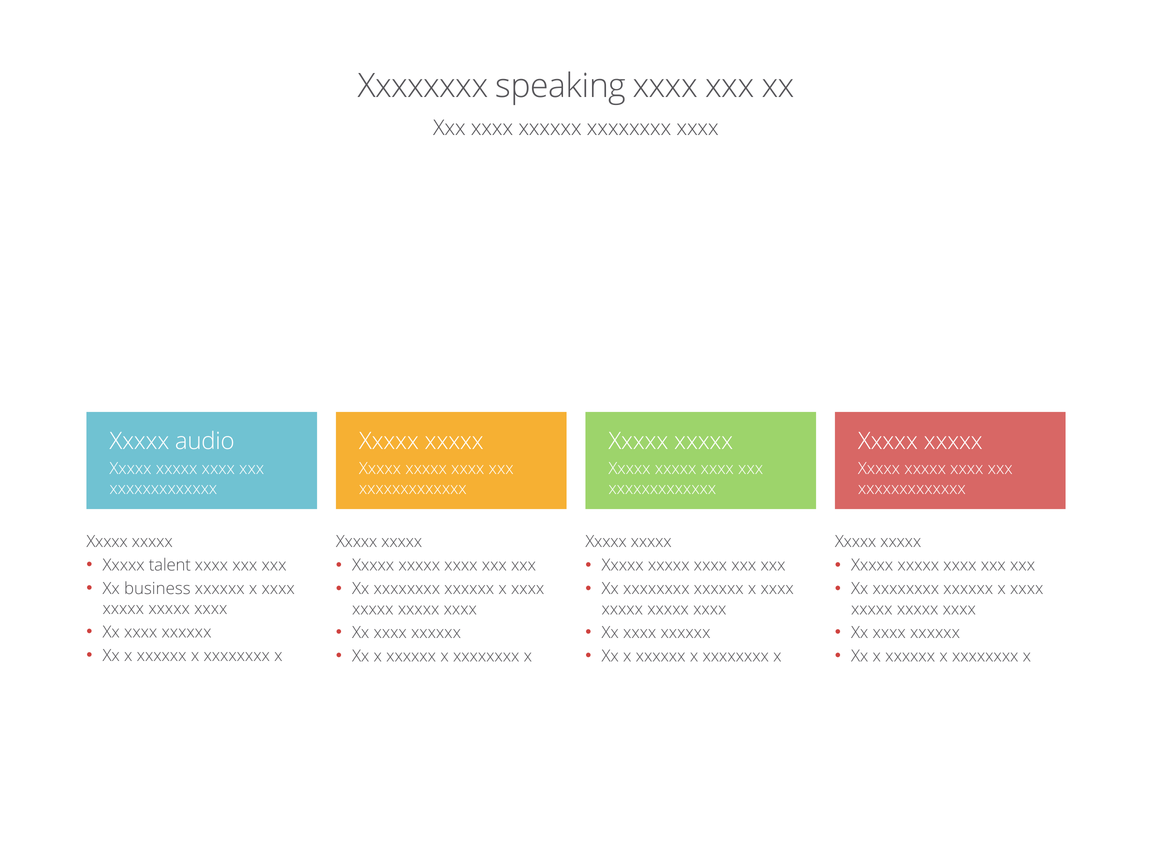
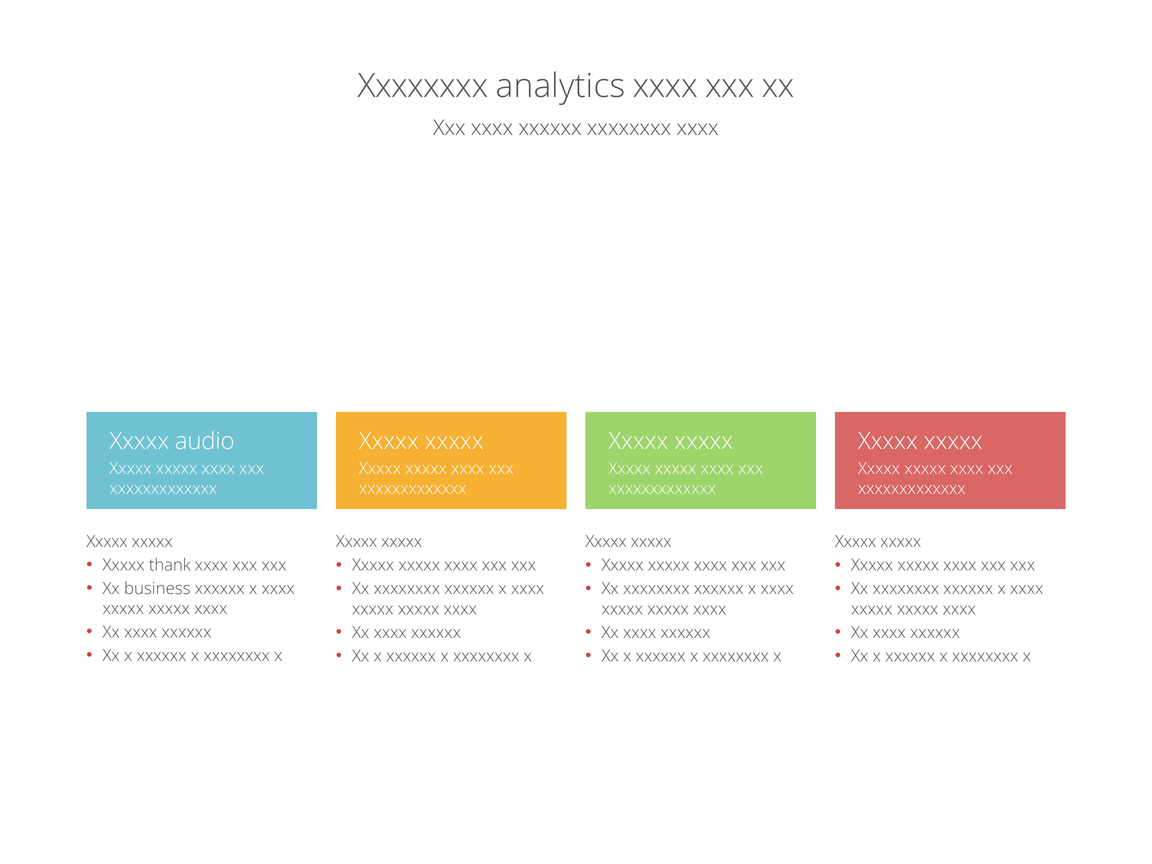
speaking: speaking -> analytics (561, 86)
talent: talent -> thank (170, 565)
